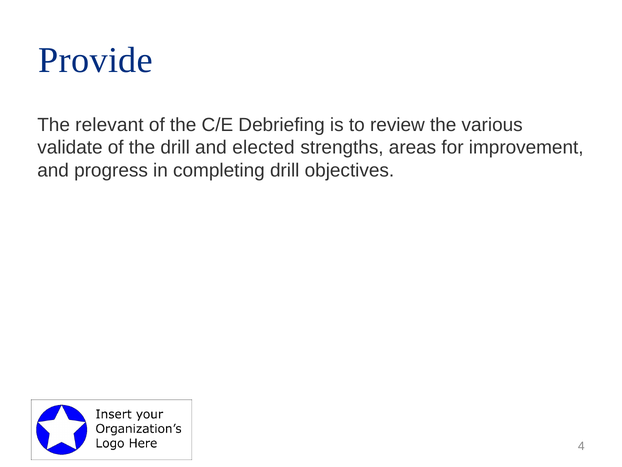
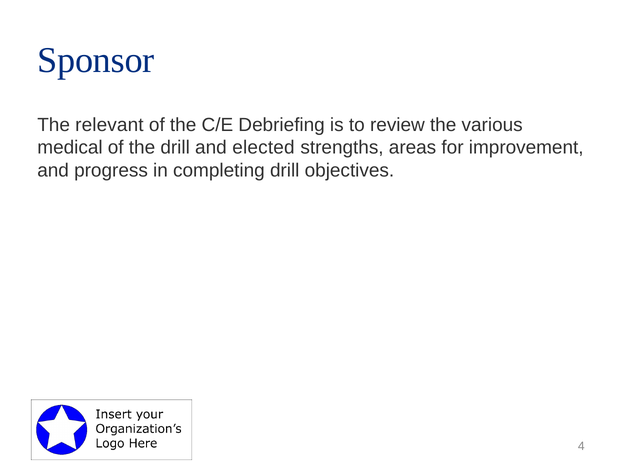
Provide: Provide -> Sponsor (96, 60)
validate: validate -> medical (70, 147)
